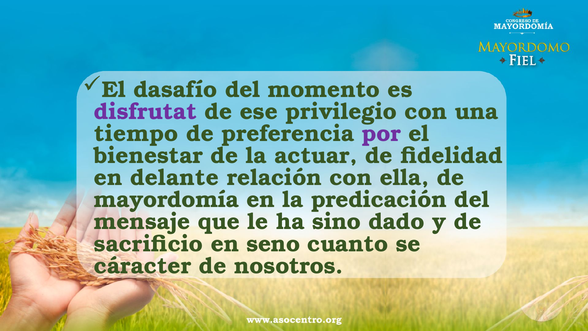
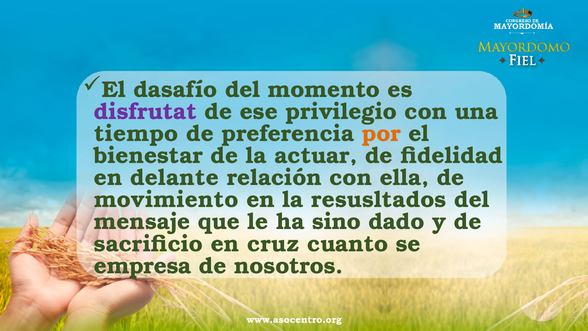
por colour: purple -> orange (381, 134)
mayordomía: mayordomía -> movimiento (166, 200)
predicación: predicación -> resusltados (379, 200)
seno: seno -> cruz (273, 244)
cáracter: cáracter -> empresa (143, 266)
